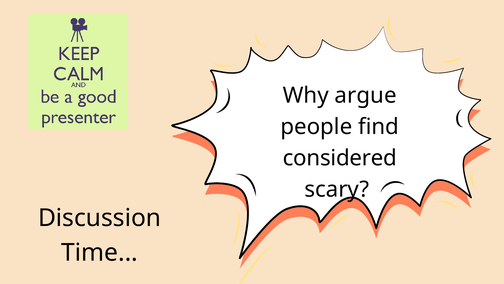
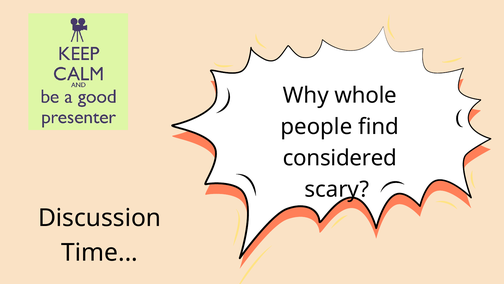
argue: argue -> whole (366, 95)
